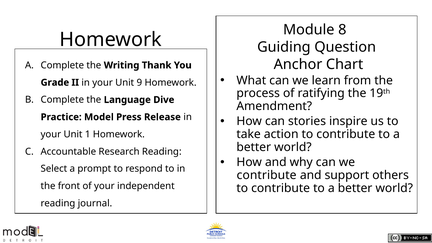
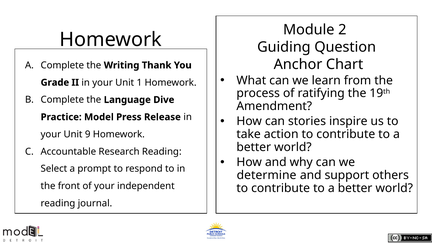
8: 8 -> 2 (342, 30)
9: 9 -> 1 (139, 83)
1: 1 -> 9 (88, 134)
contribute: contribute -> determine (267, 175)
